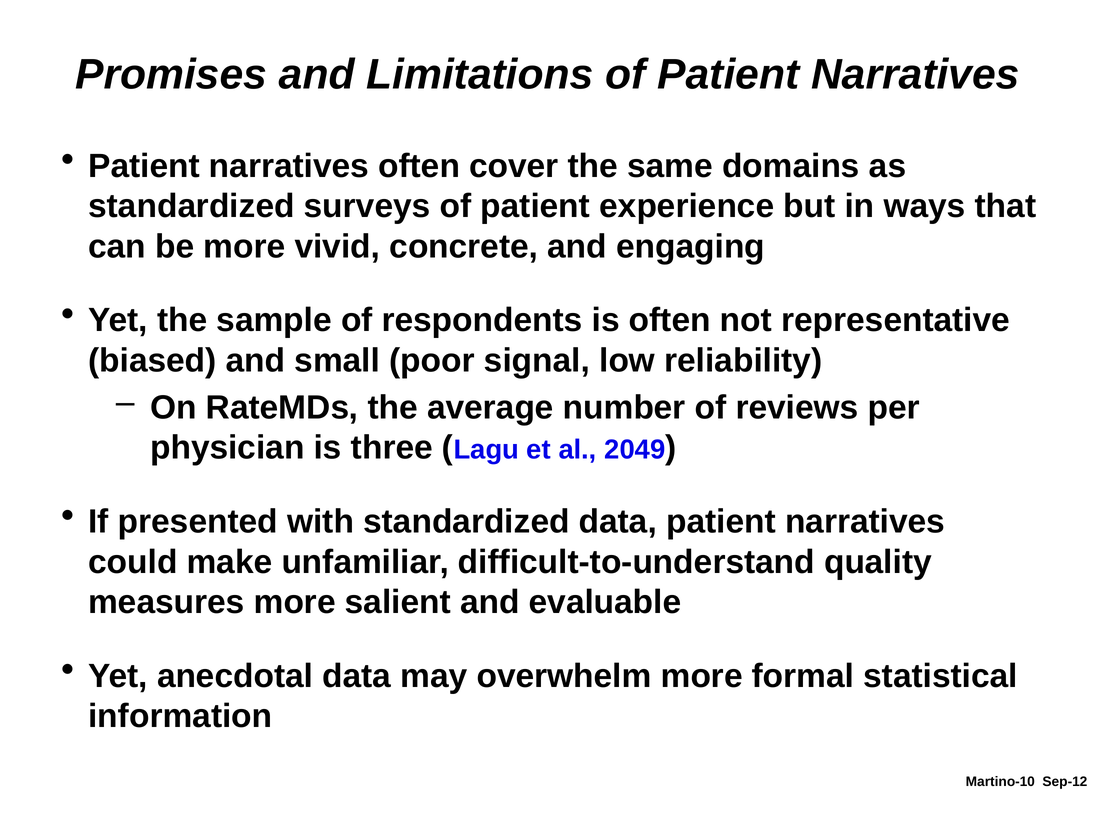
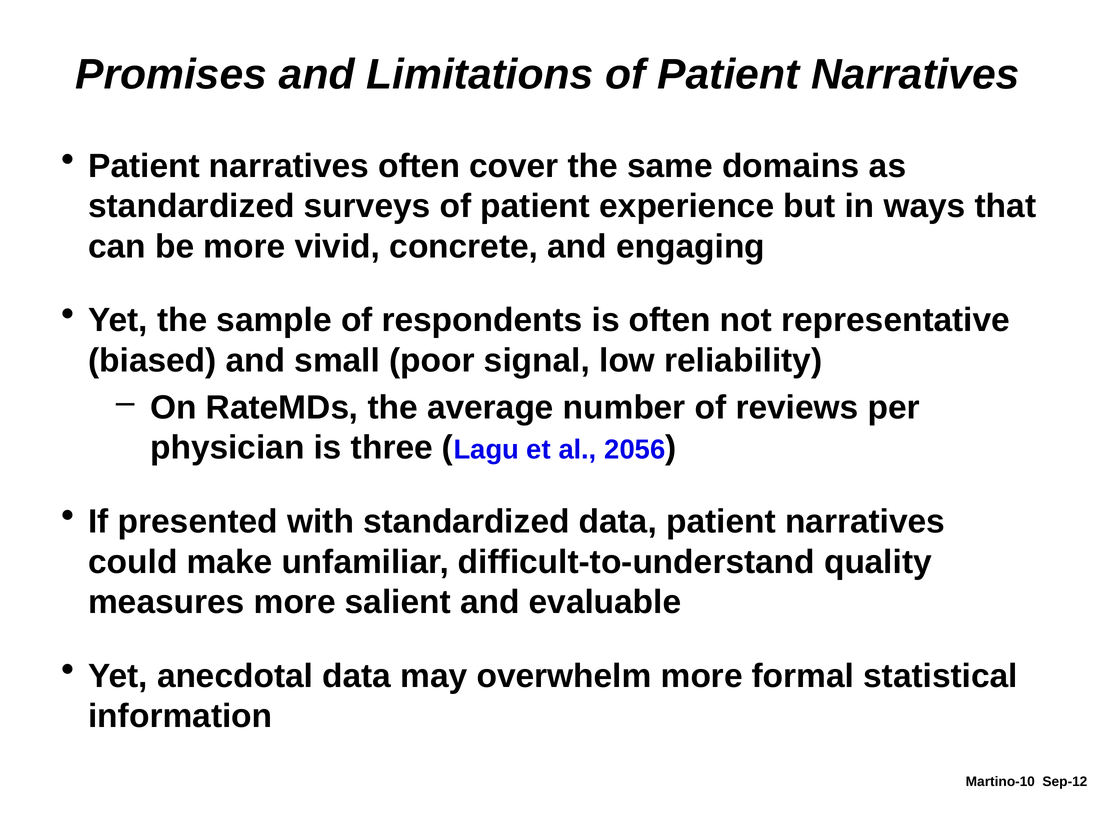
2049: 2049 -> 2056 (635, 450)
